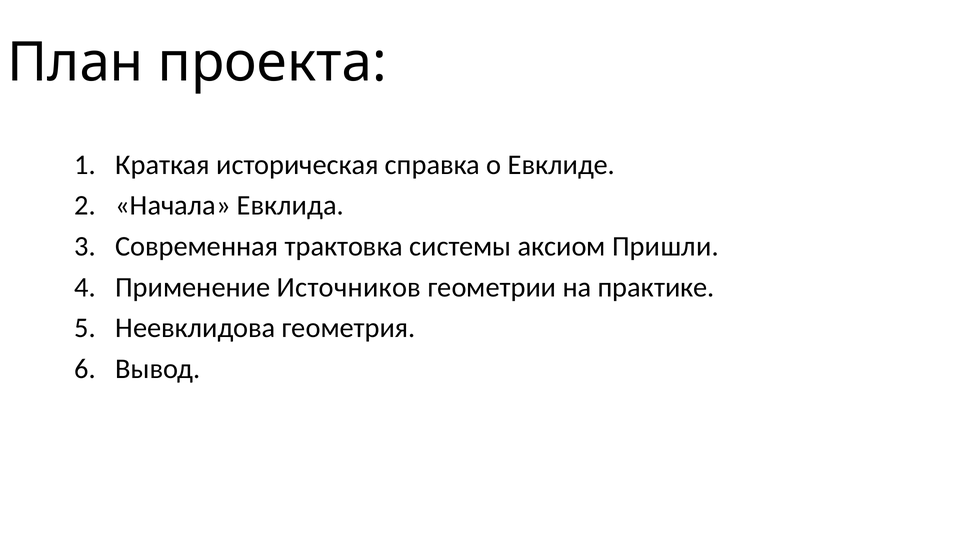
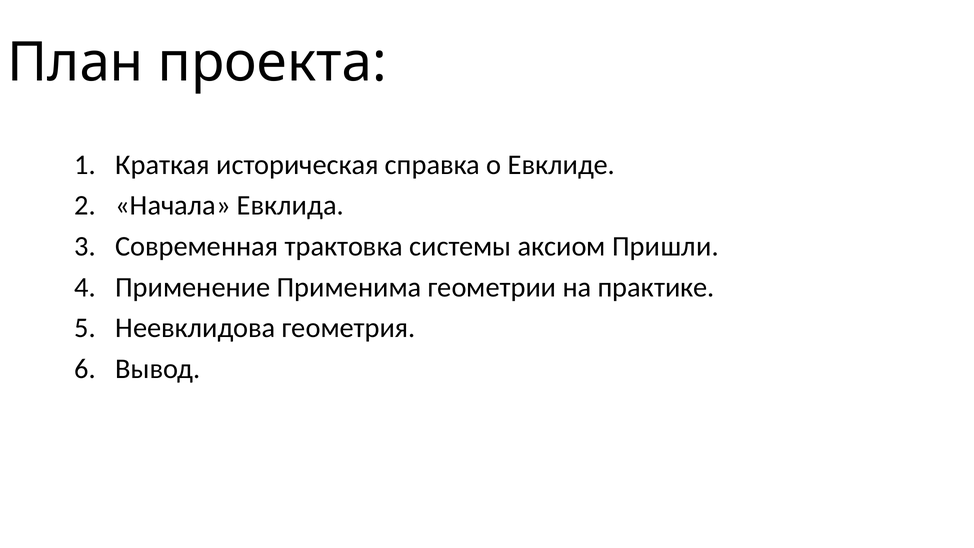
Источников: Источников -> Применима (349, 287)
